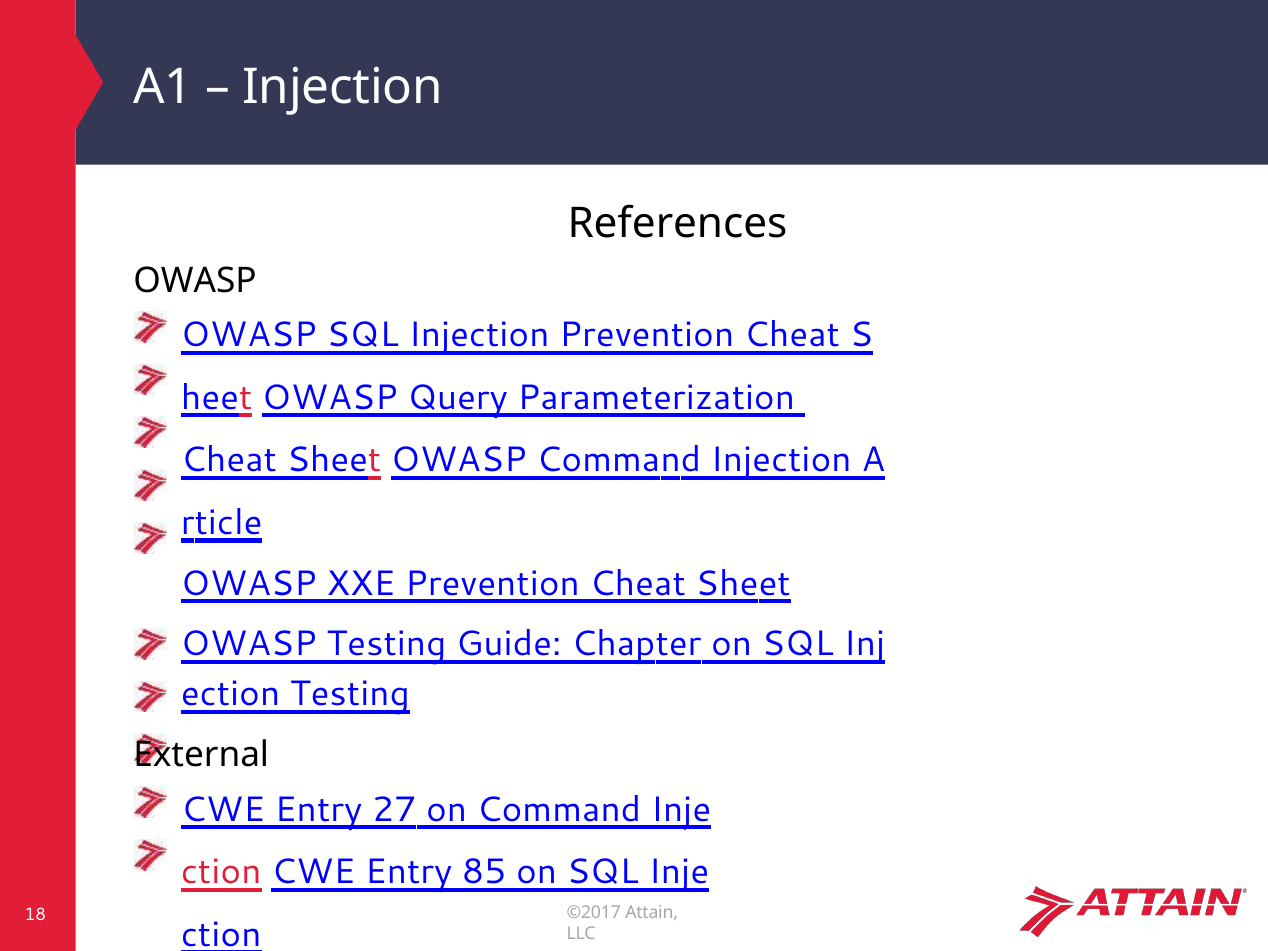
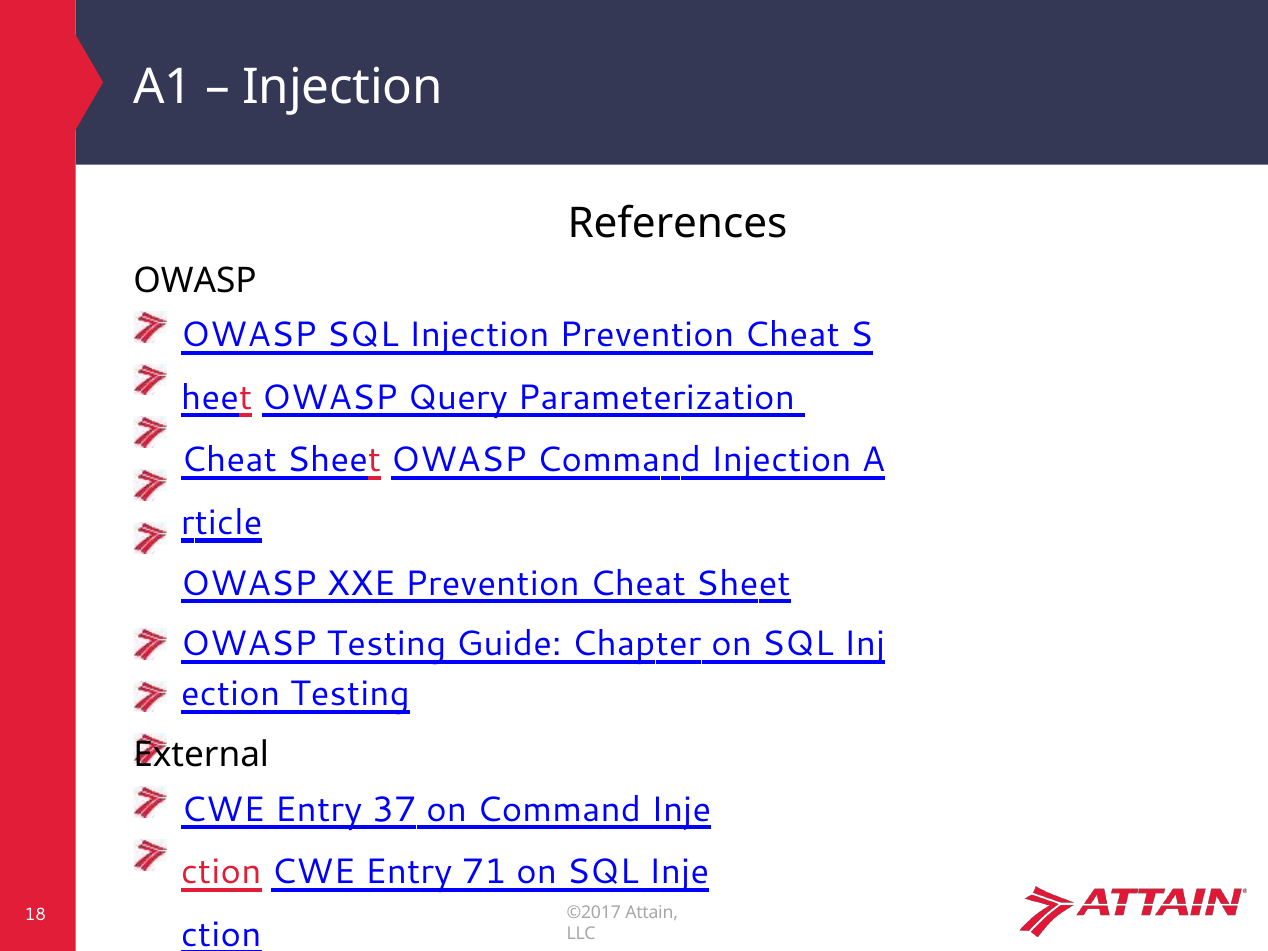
27: 27 -> 37 (394, 810)
85: 85 -> 71 (484, 872)
